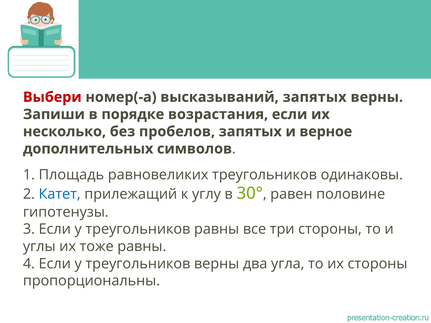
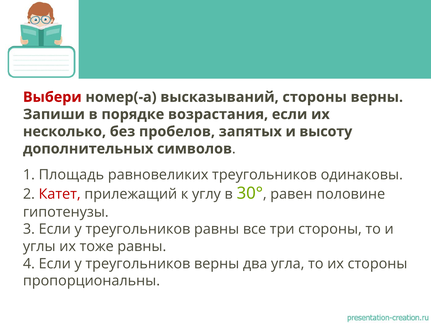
высказываний запятых: запятых -> стороны (315, 97)
верное: верное -> высоту (326, 132)
Катет colour: blue -> red (60, 194)
